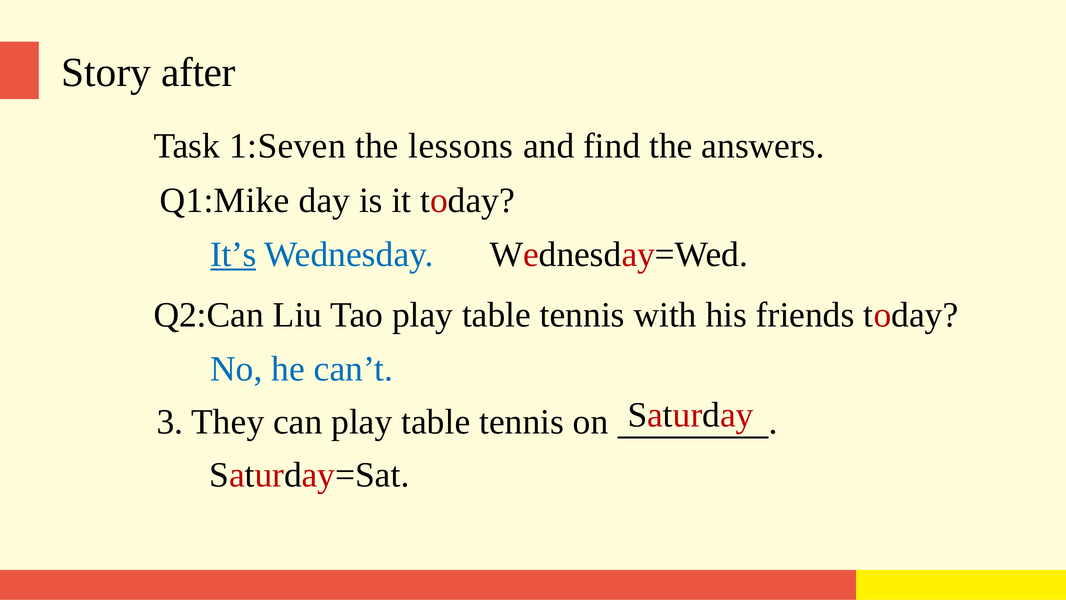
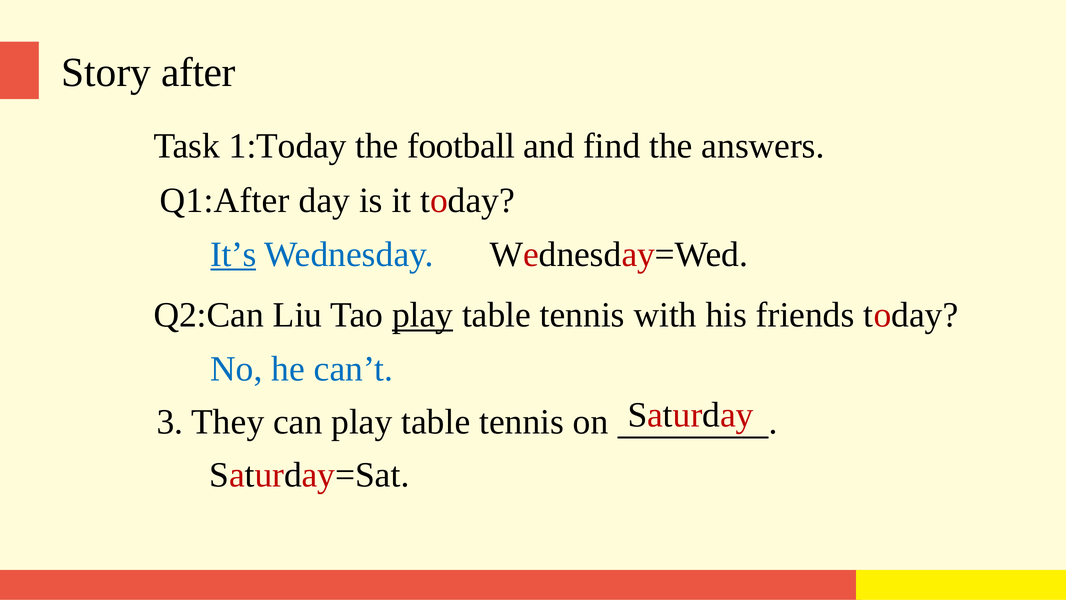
1:Seven: 1:Seven -> 1:Today (288, 146)
lessons: lessons -> football (461, 146)
Q1:Mike: Q1:Mike -> Q1:After (225, 201)
play underline: none -> present (423, 315)
